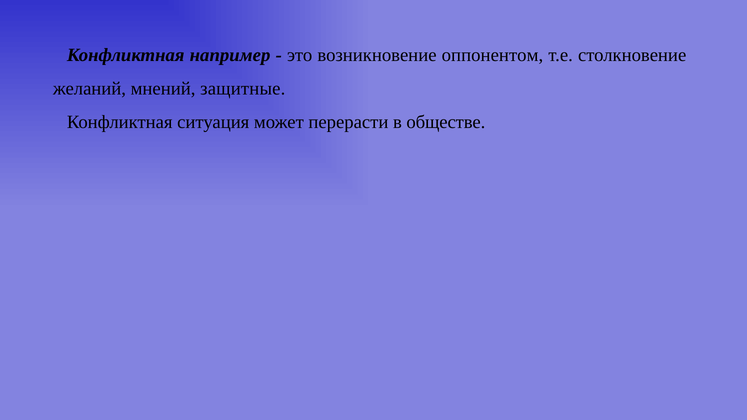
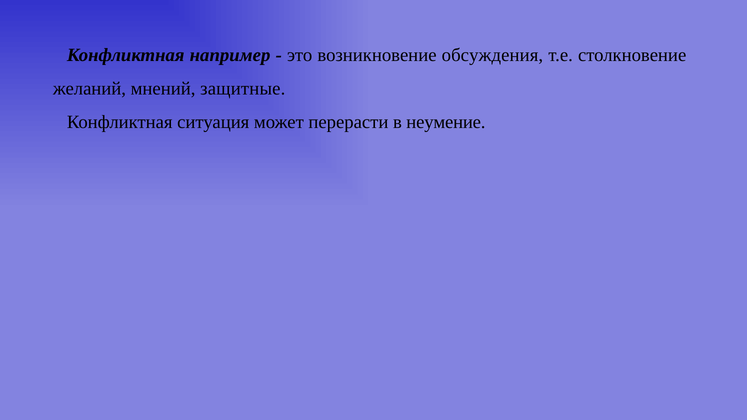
оппонентом: оппонентом -> обсуждения (492, 55)
обществе: обществе -> неумение (446, 122)
